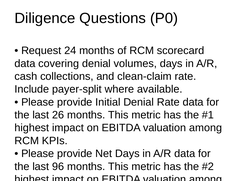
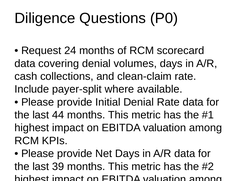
26: 26 -> 44 (58, 115)
96: 96 -> 39 (58, 167)
